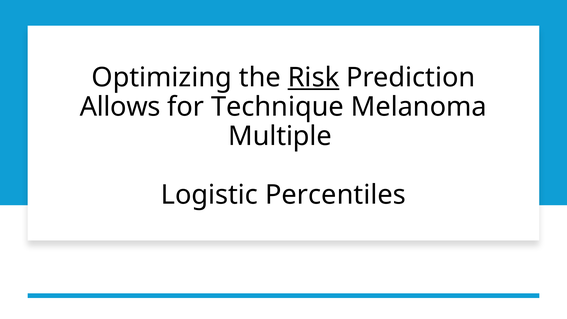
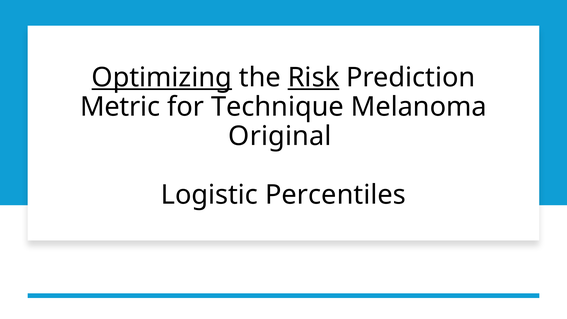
Optimizing underline: none -> present (162, 77)
Allows: Allows -> Metric (120, 107)
Multiple: Multiple -> Original (280, 136)
